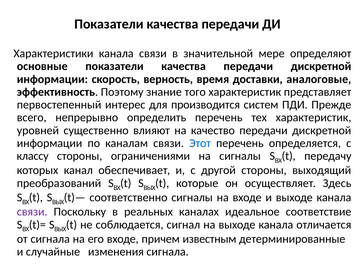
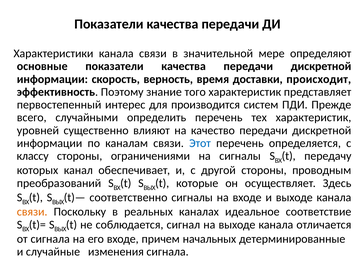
аналоговые: аналоговые -> происходит (319, 79)
непрерывно: непрерывно -> случайными (87, 117)
выходящий: выходящий -> проводным (322, 170)
связи colour: purple -> orange (32, 211)
известным: известным -> начальных (209, 238)
